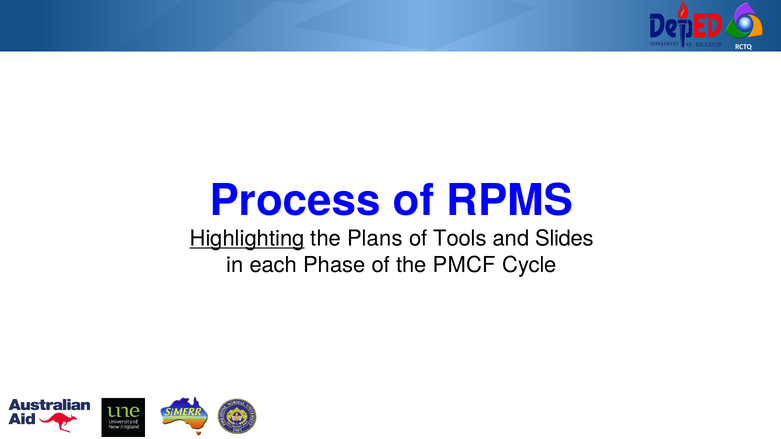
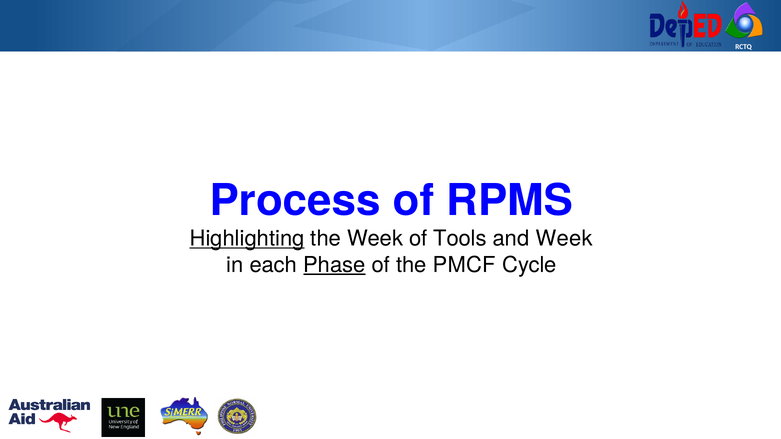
the Plans: Plans -> Week (375, 239)
and Slides: Slides -> Week (564, 239)
Phase underline: none -> present (334, 265)
